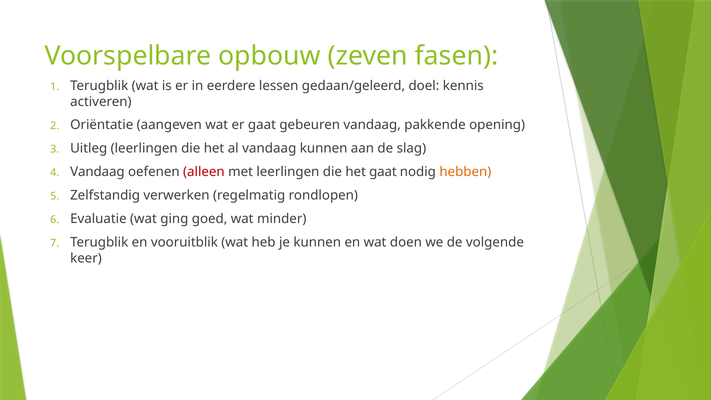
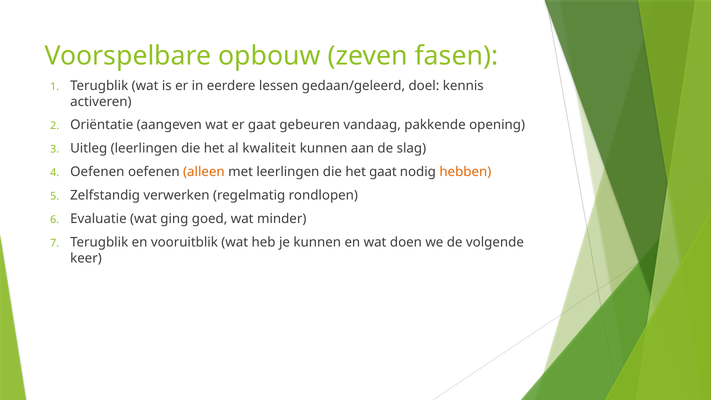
al vandaag: vandaag -> kwaliteit (269, 148)
Vandaag: Vandaag -> Oefenen (97, 172)
alleen colour: red -> orange (204, 172)
